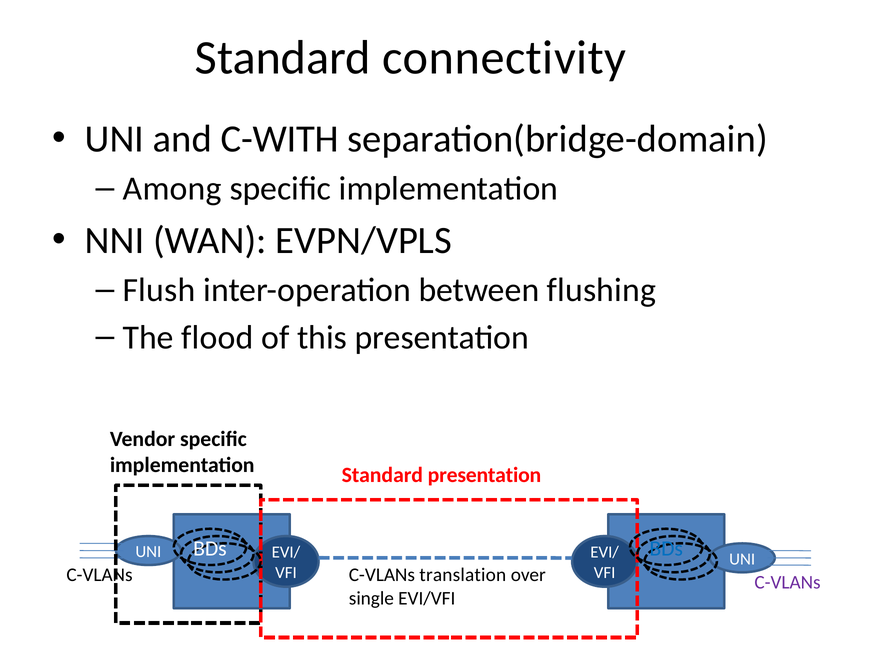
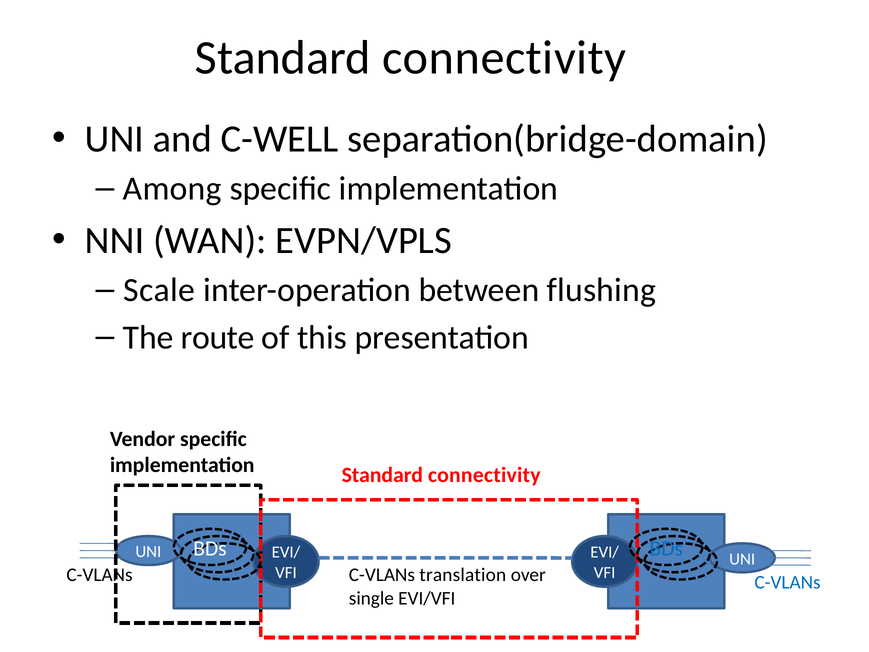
C-WITH: C-WITH -> C-WELL (280, 139)
Flush: Flush -> Scale (159, 290)
flood: flood -> route (218, 337)
implementation Standard presentation: presentation -> connectivity (484, 475)
C-VLANs colour: purple -> blue (788, 582)
